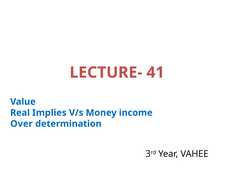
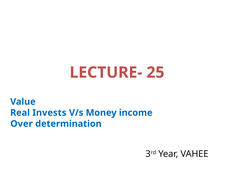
41: 41 -> 25 (155, 72)
Implies: Implies -> Invests (49, 113)
